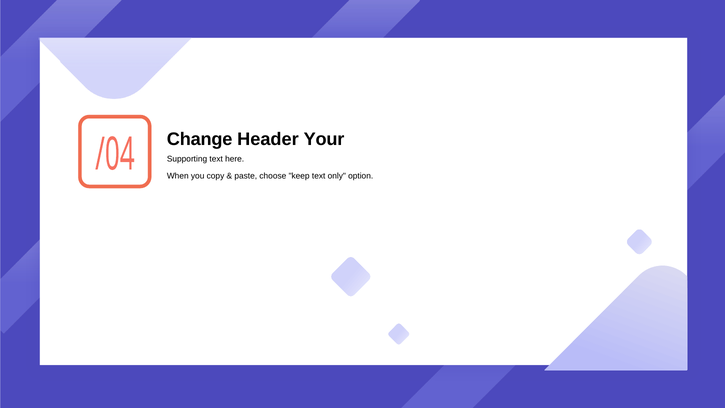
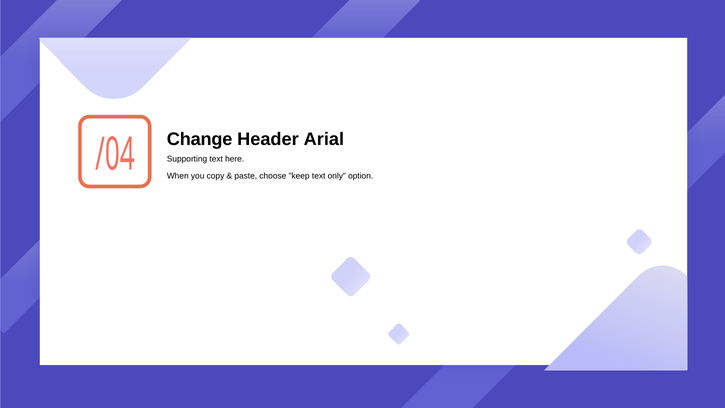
Your: Your -> Arial (324, 139)
